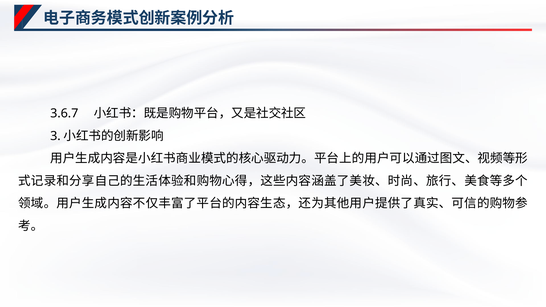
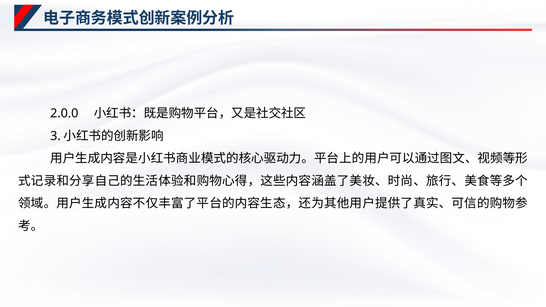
3.6.7: 3.6.7 -> 2.0.0 (64, 113)
